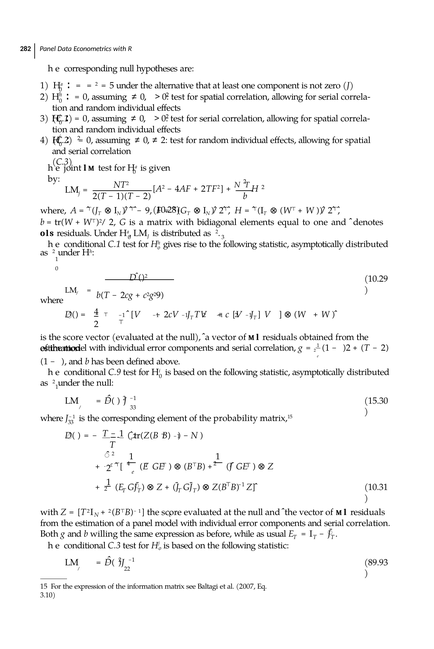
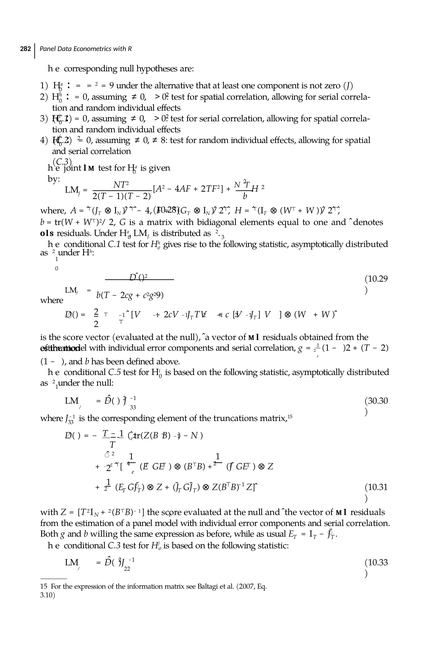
5: 5 -> 9 (112, 85)
2: 2 -> 8 (164, 140)
9: 9 -> 4 (149, 210)
4: 4 -> 2 (96, 312)
C.9: C.9 -> C.5 (115, 372)
15.30: 15.30 -> 30.30 (376, 400)
probability: probability -> truncations (236, 418)
89.93: 89.93 -> 10.33 (376, 562)
